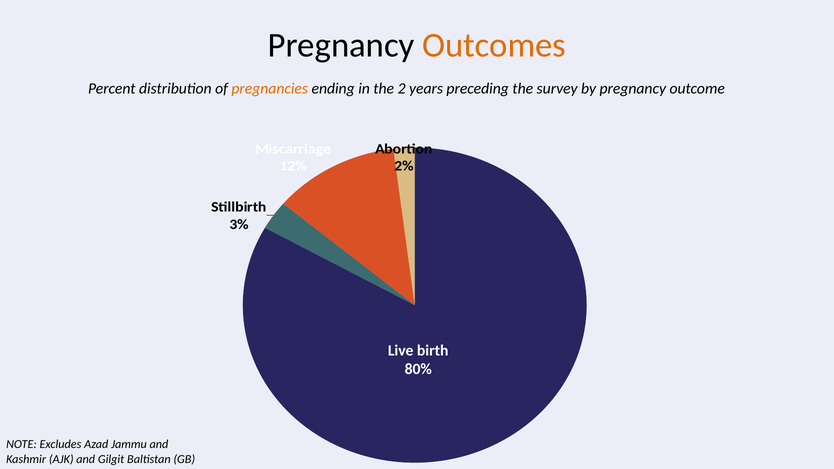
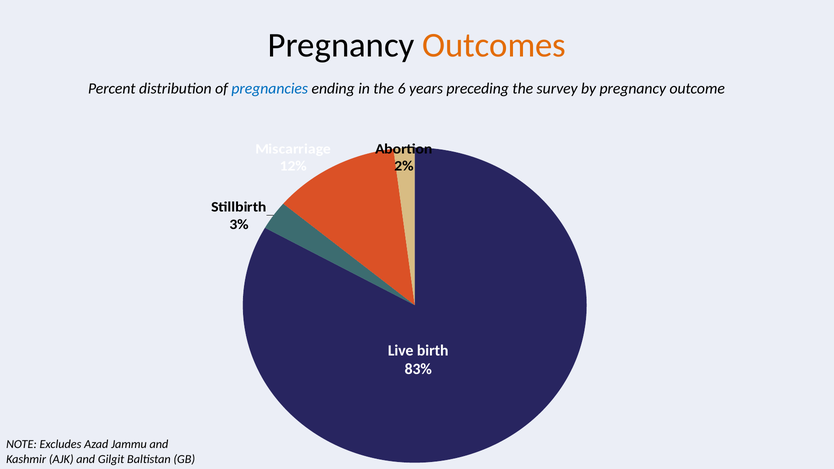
pregnancies colour: orange -> blue (270, 89)
2: 2 -> 6 (402, 89)
80%: 80% -> 83% (418, 369)
